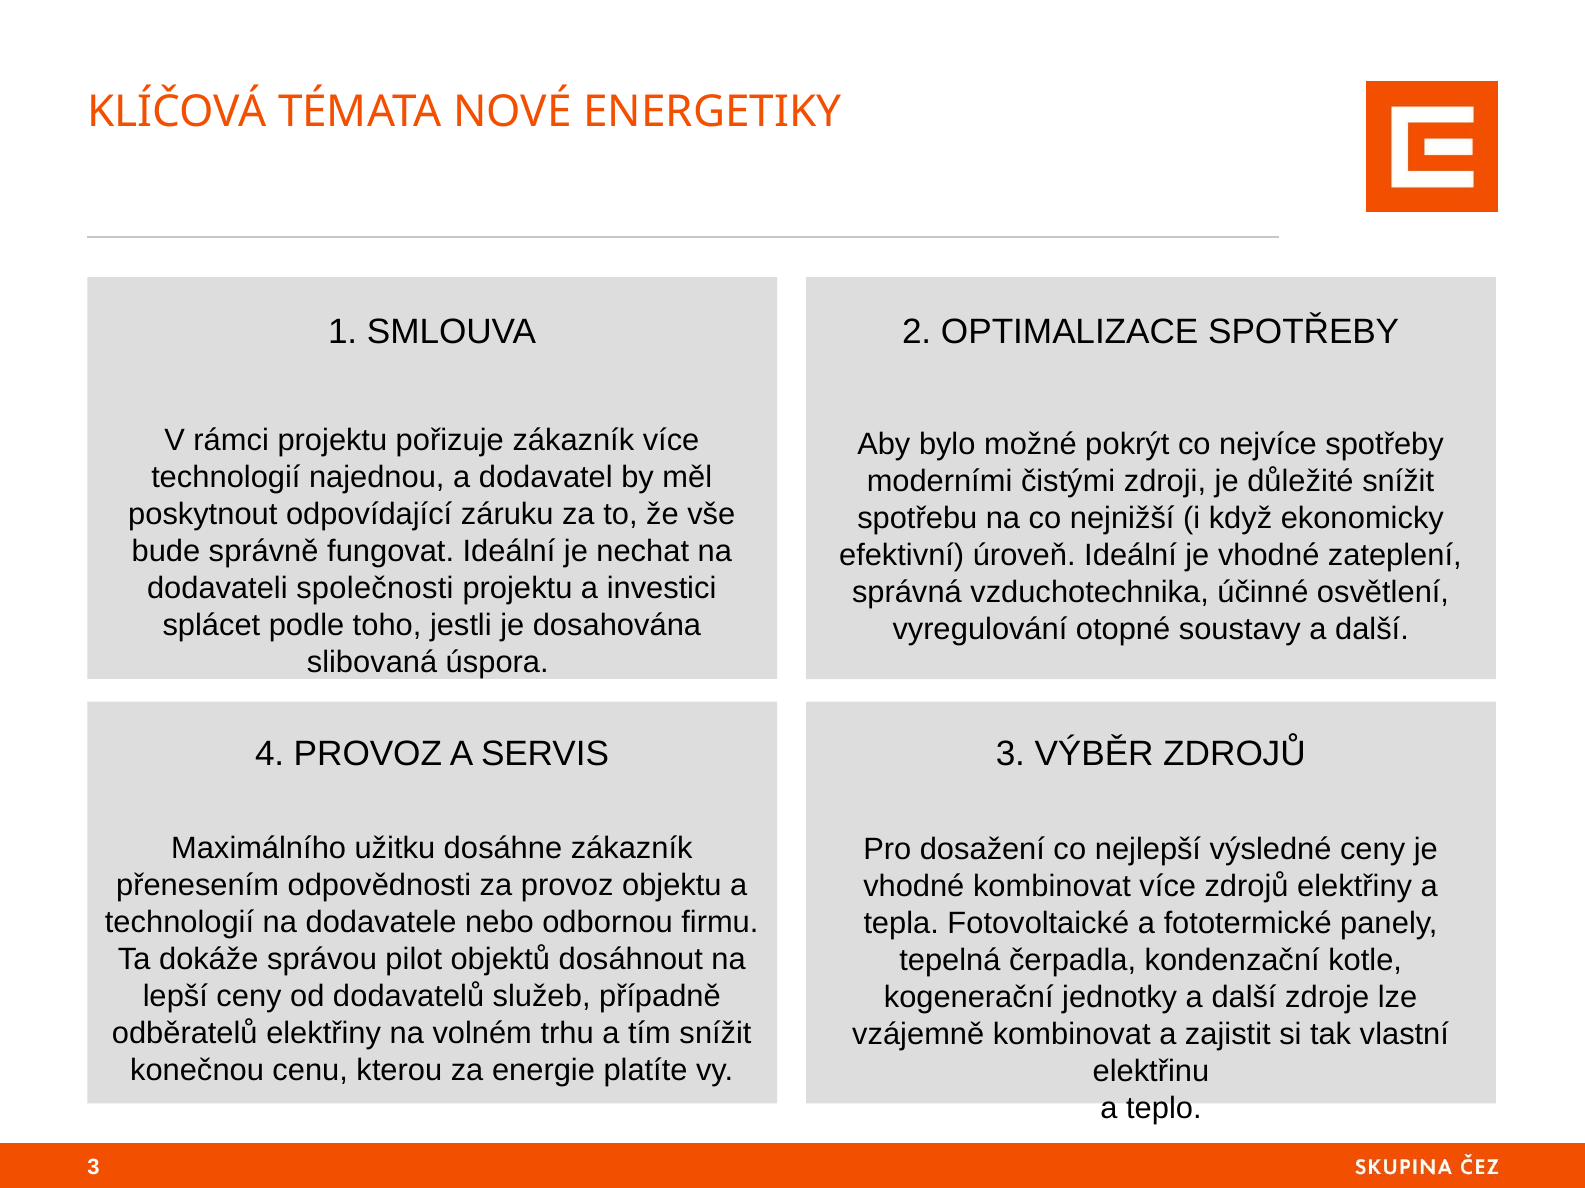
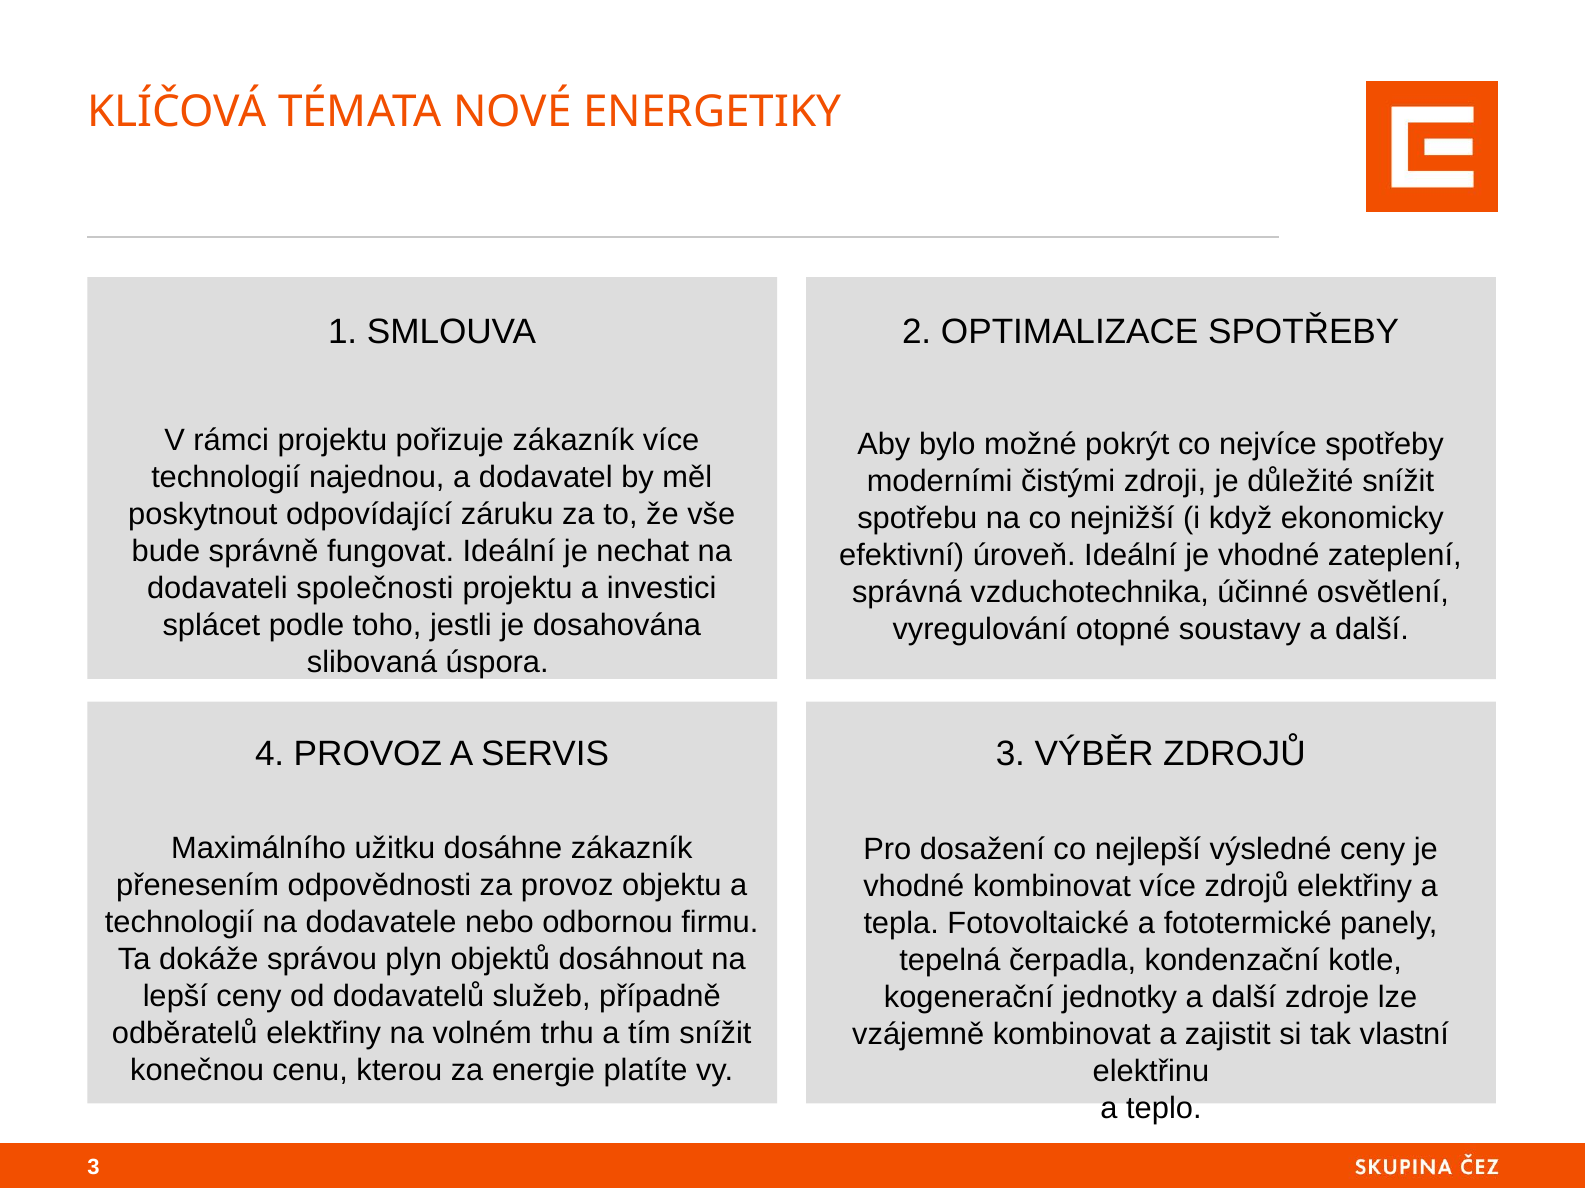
pilot: pilot -> plyn (414, 960)
